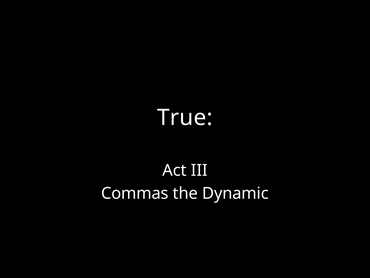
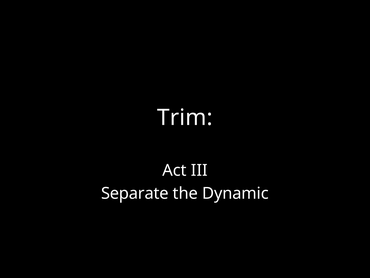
True: True -> Trim (185, 118)
Commas: Commas -> Separate (135, 193)
